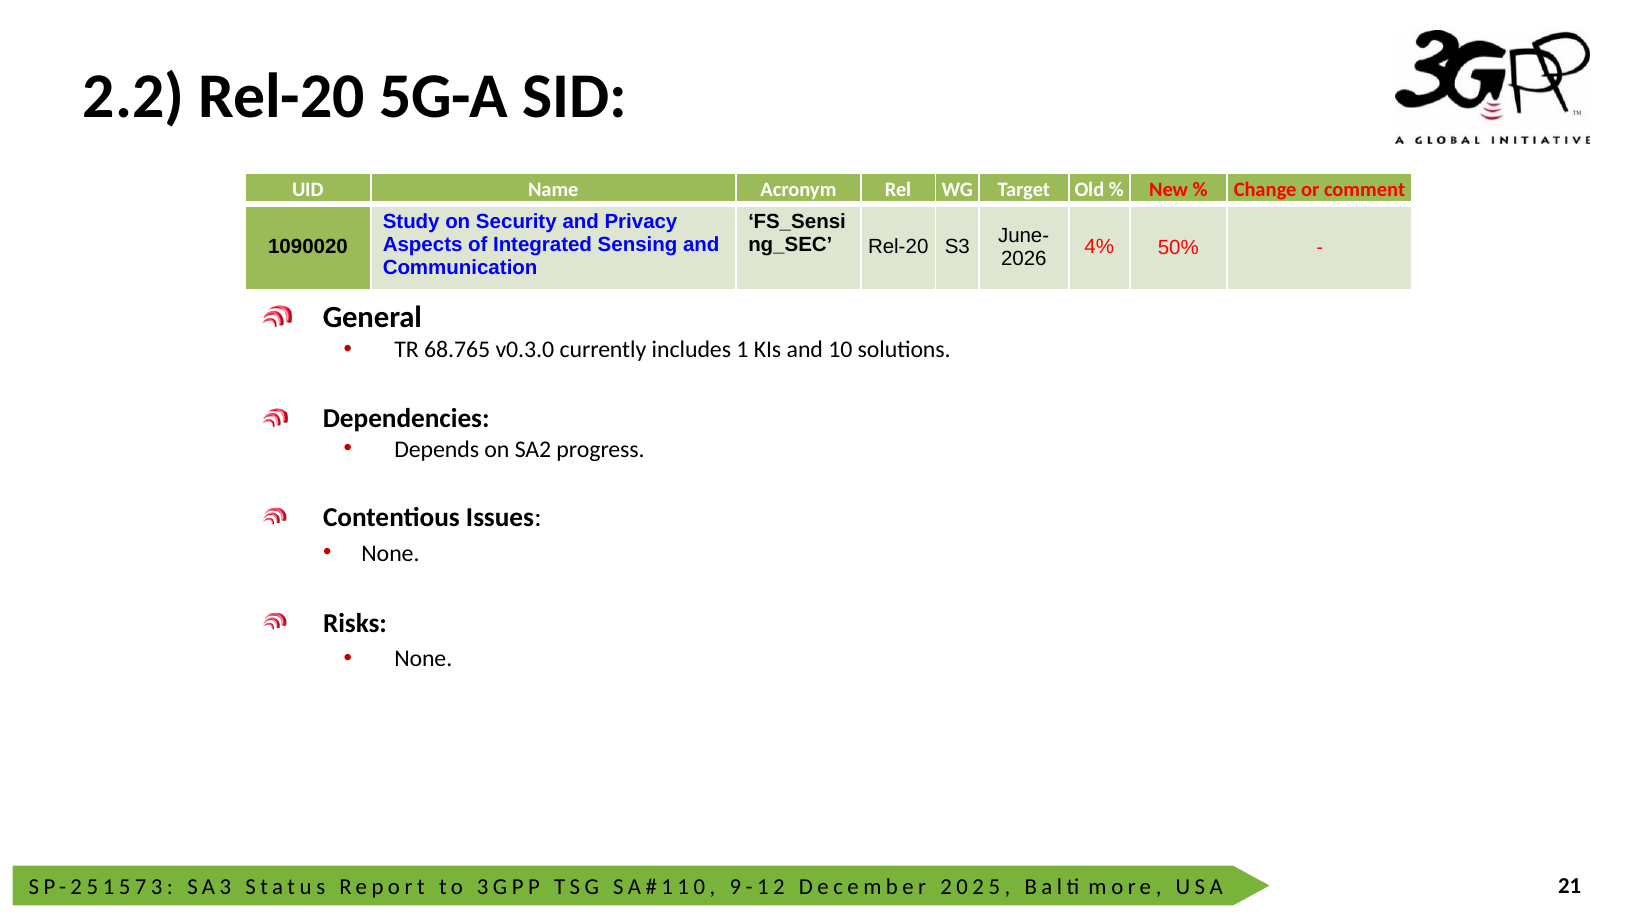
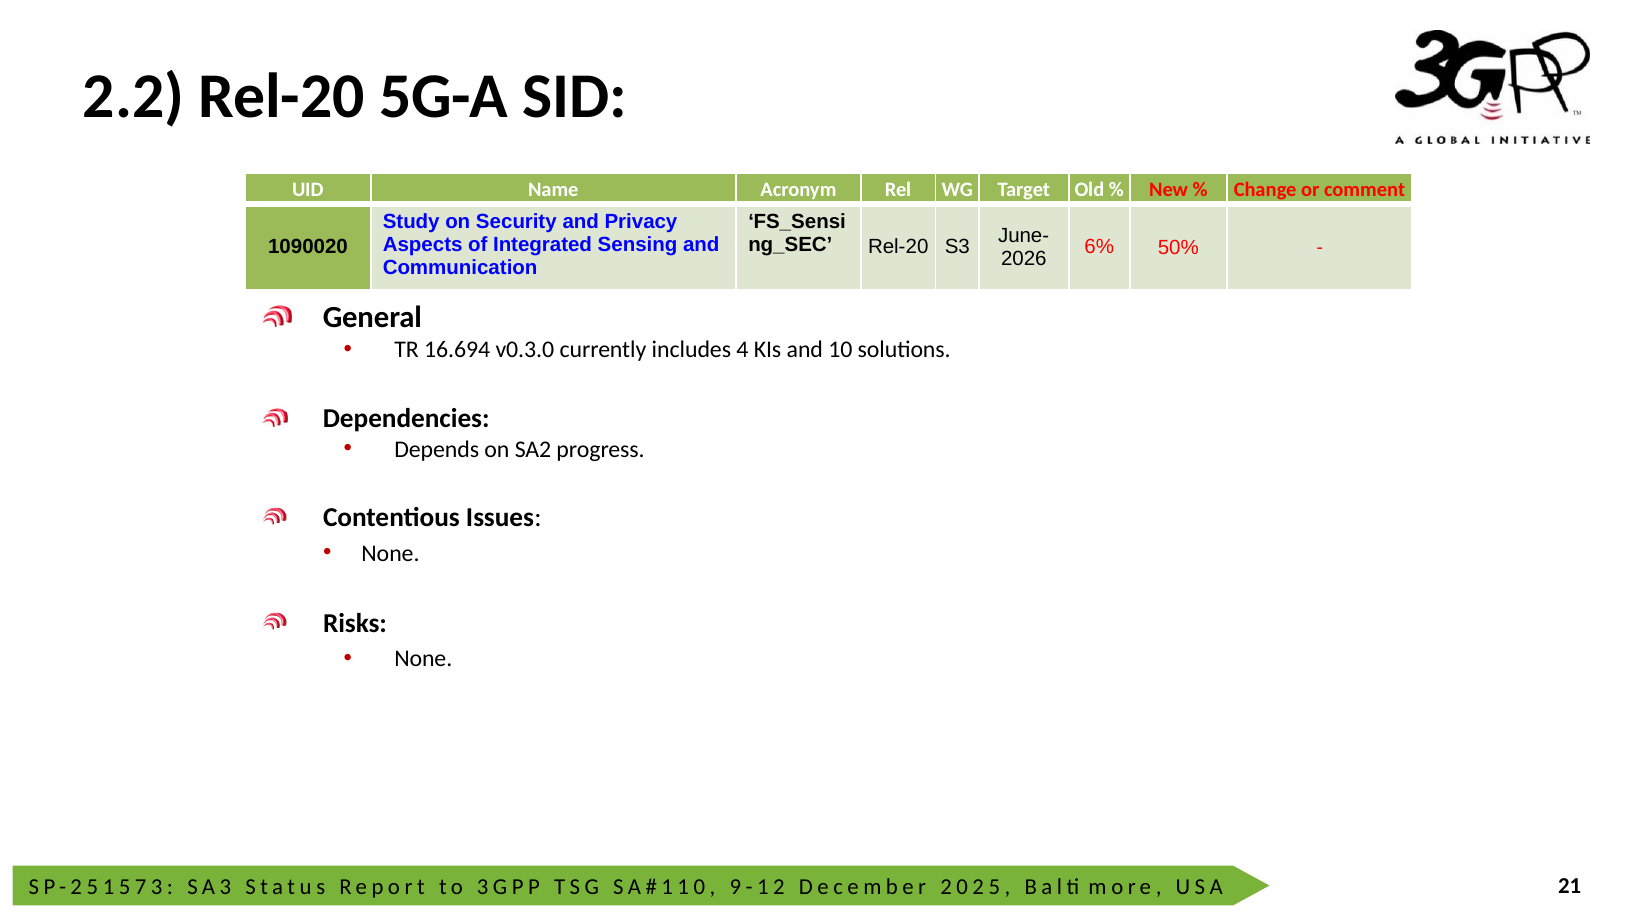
4%: 4% -> 6% (1099, 247)
68.765: 68.765 -> 16.694 (457, 350)
1: 1 -> 4 (742, 350)
